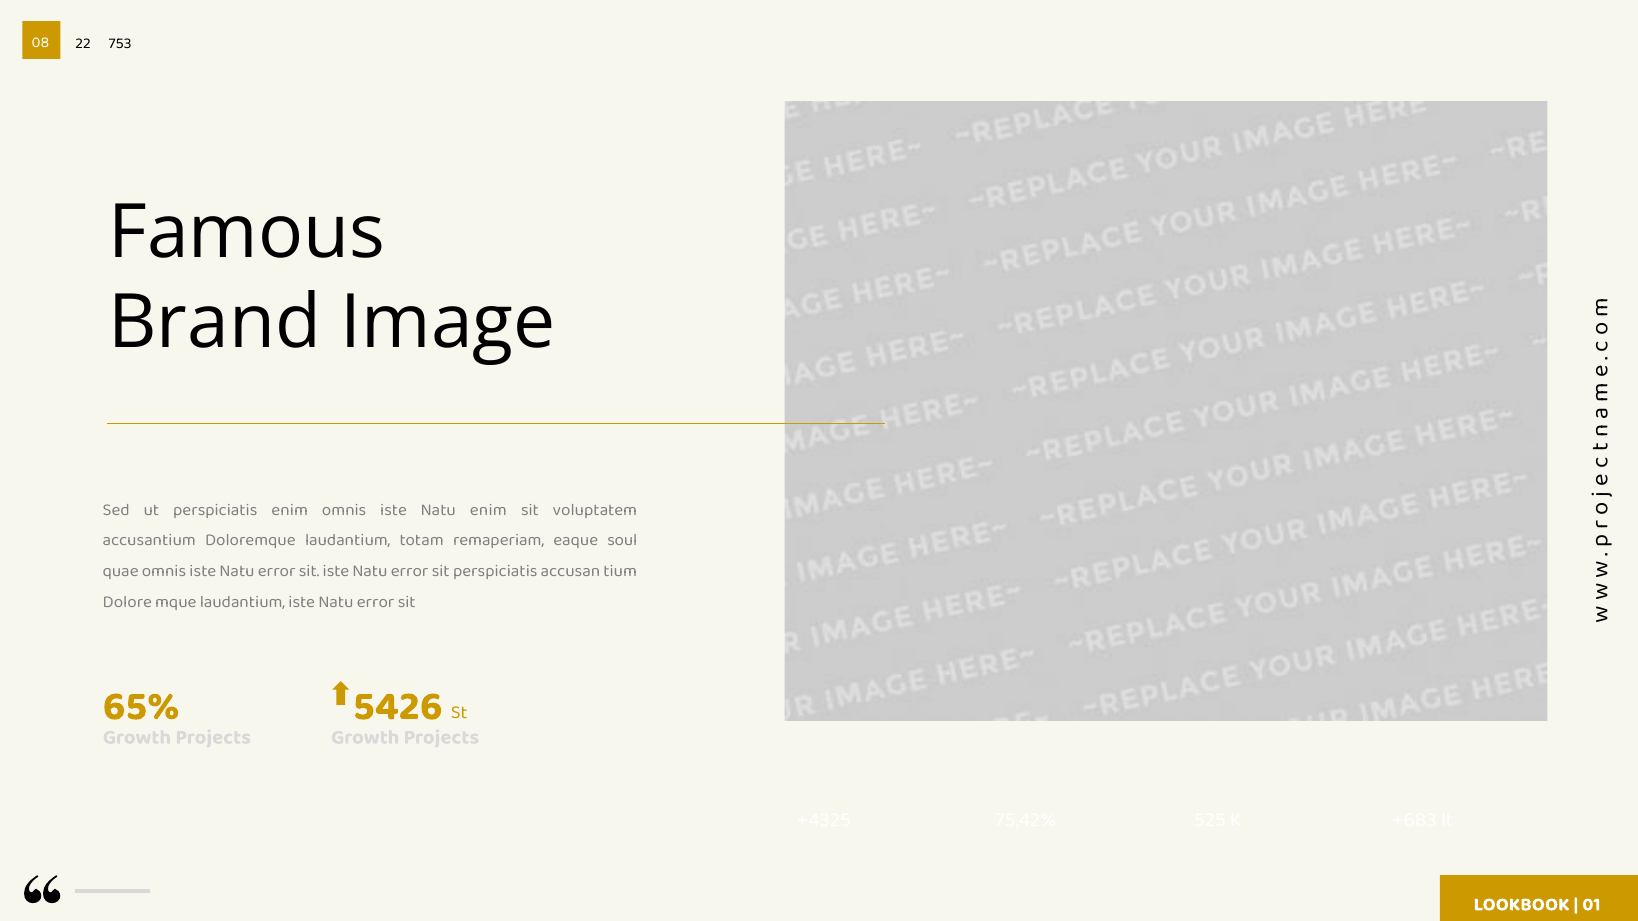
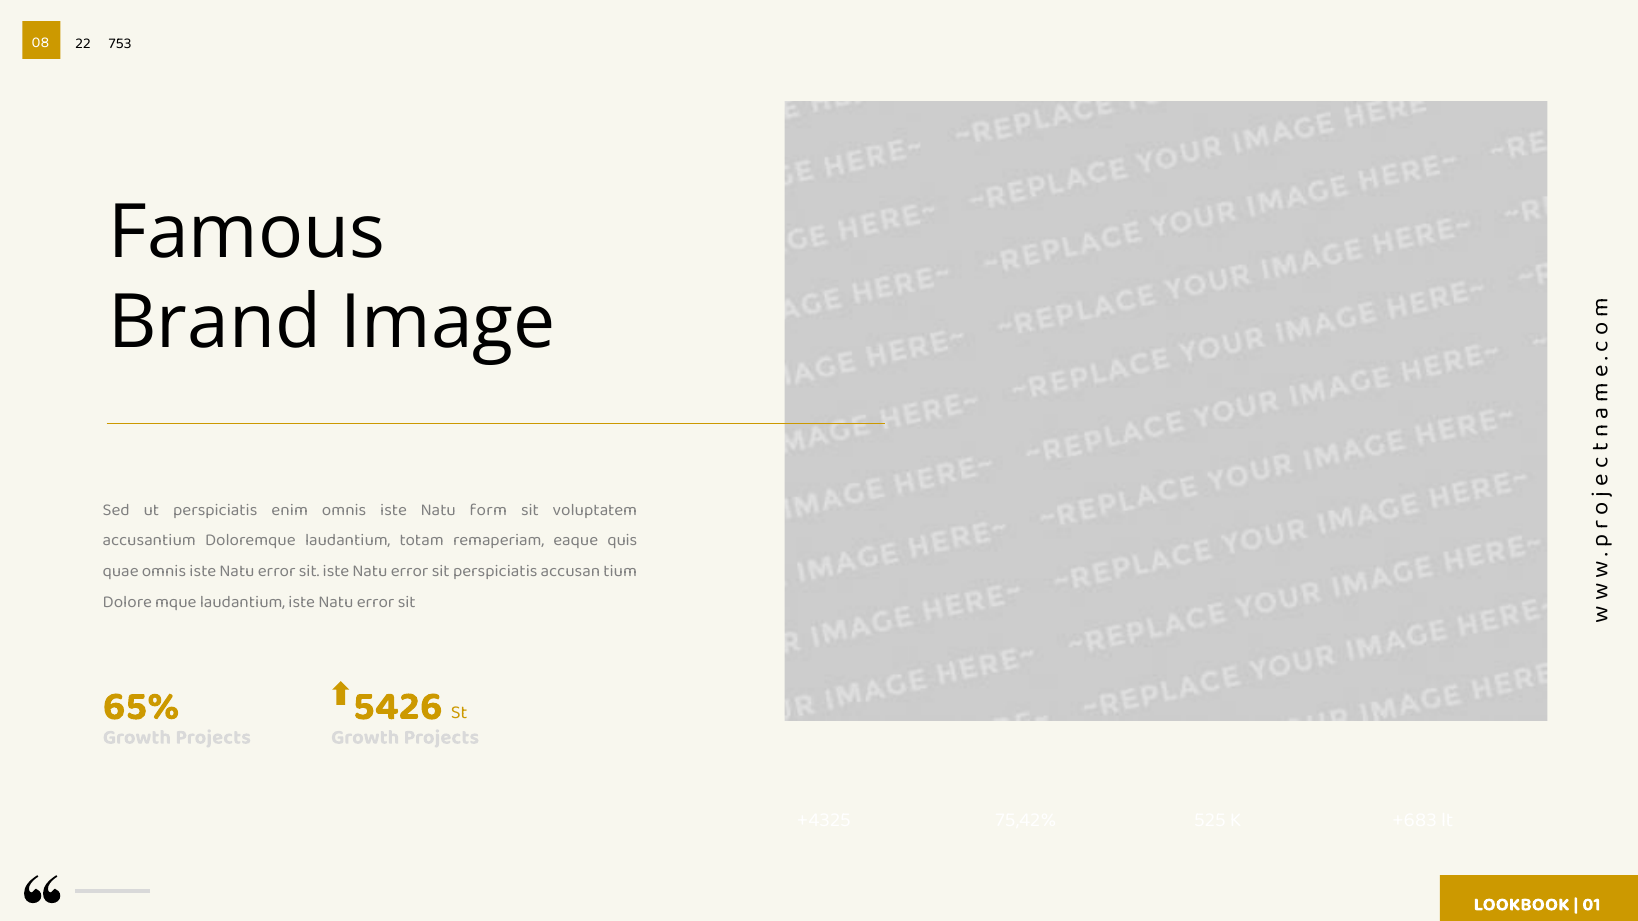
Natu enim: enim -> form (488, 510)
soul: soul -> quis (622, 541)
